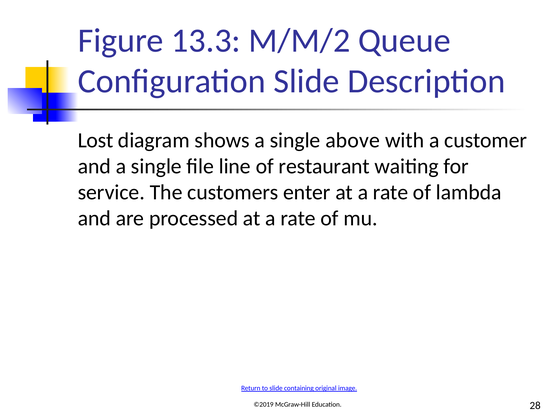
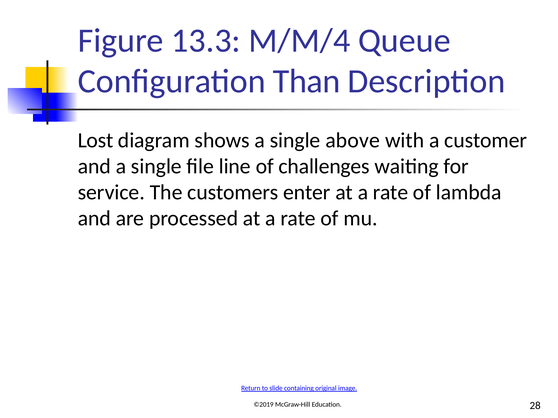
M/M/2: M/M/2 -> M/M/4 (299, 41)
Configuration Slide: Slide -> Than (307, 81)
restaurant: restaurant -> challenges (324, 167)
